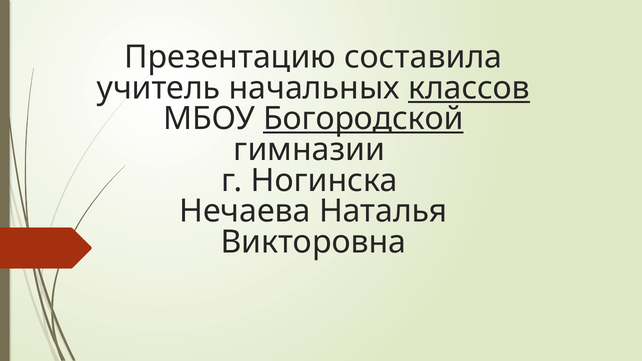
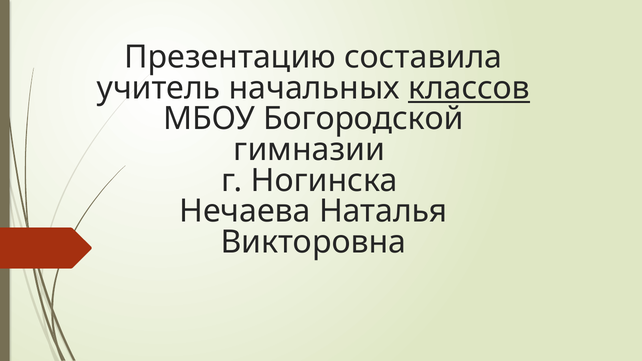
Богородской underline: present -> none (363, 119)
